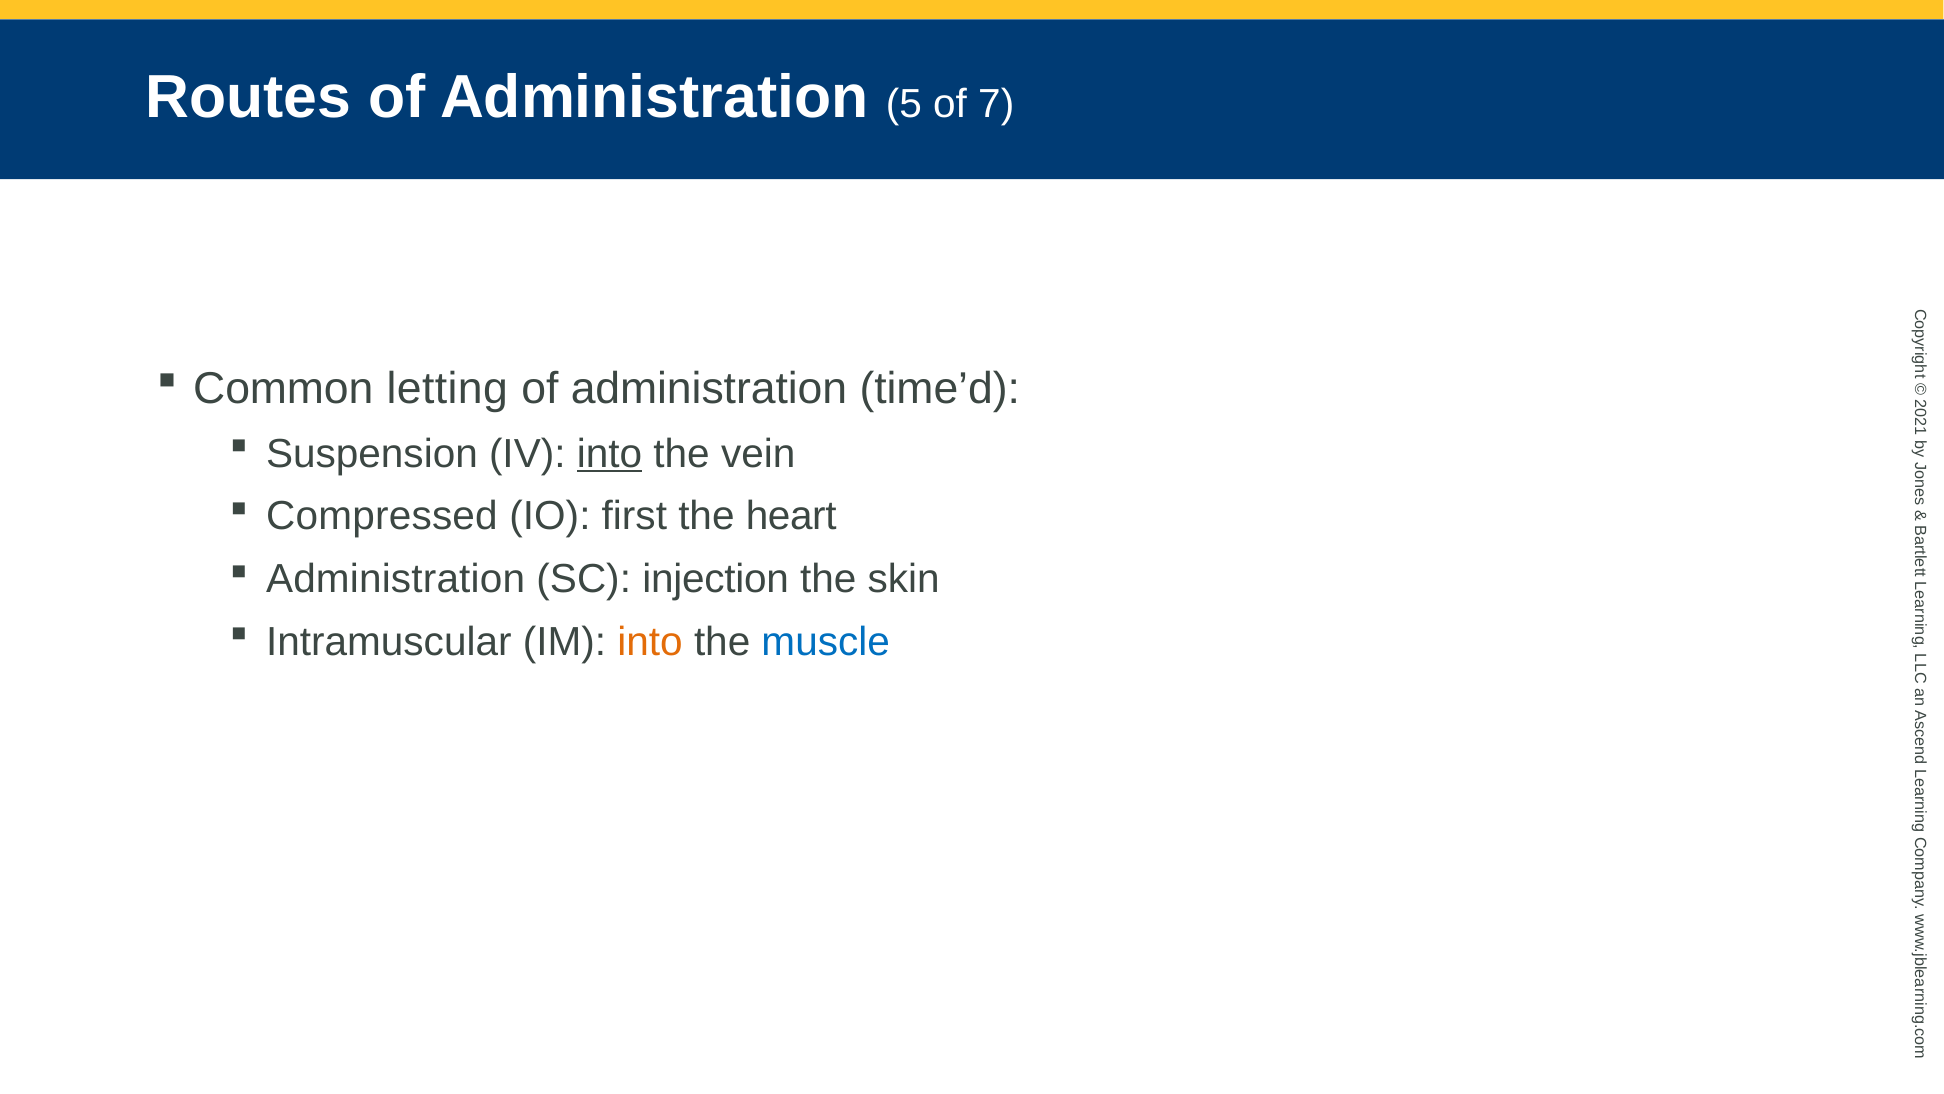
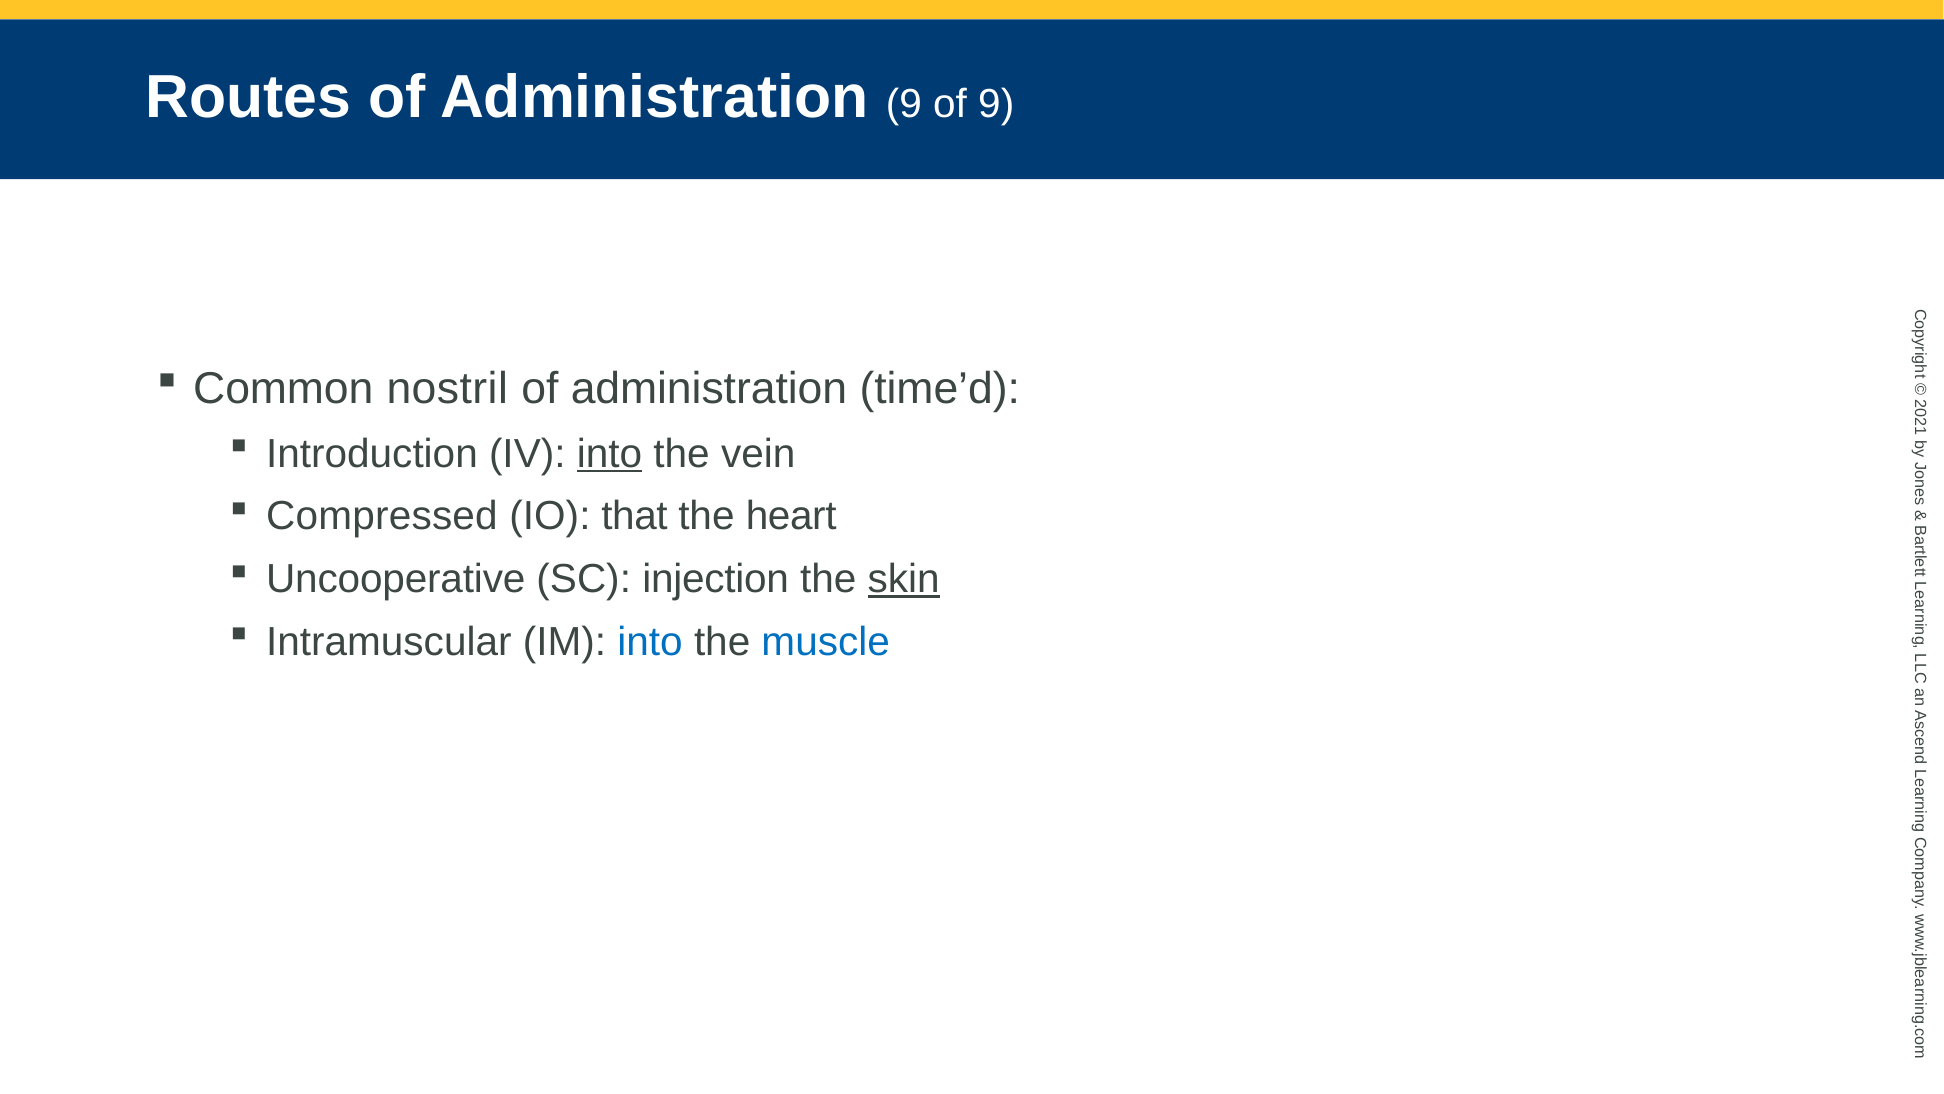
Administration 5: 5 -> 9 (904, 104)
of 7: 7 -> 9 (996, 104)
letting: letting -> nostril (447, 388)
Suspension: Suspension -> Introduction (372, 453)
first: first -> that (635, 516)
Administration: Administration -> Uncooperative (396, 579)
skin underline: none -> present (904, 579)
into colour: orange -> blue (650, 642)
